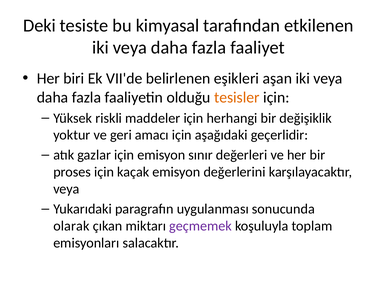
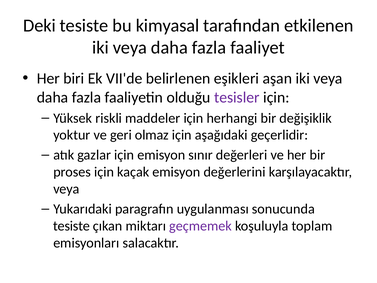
tesisler colour: orange -> purple (237, 97)
amacı: amacı -> olmaz (152, 135)
olarak: olarak -> tesiste (72, 226)
